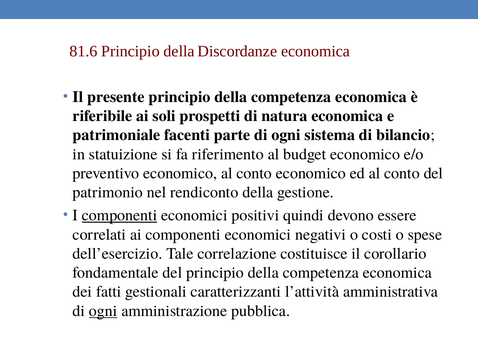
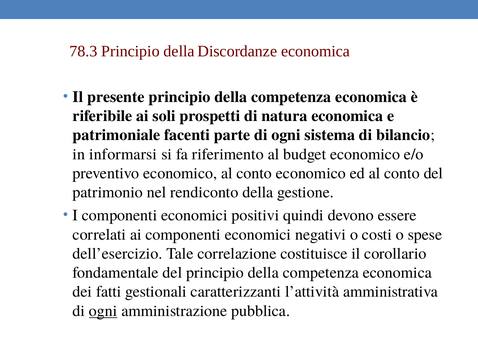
81.6: 81.6 -> 78.3 (83, 51)
statuizione: statuizione -> informarsi (123, 154)
componenti underline: present -> none (120, 216)
